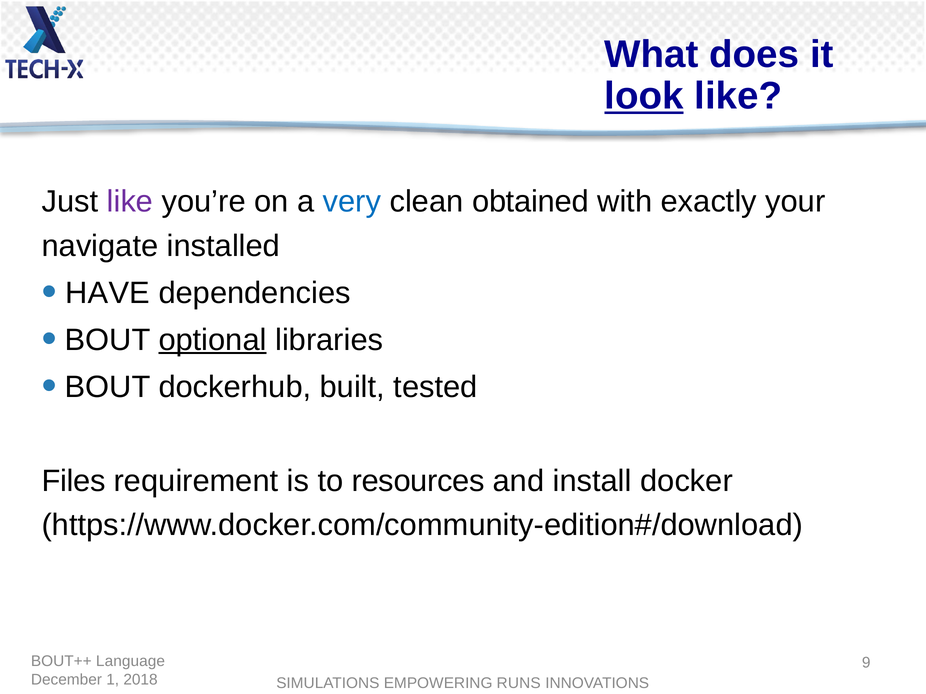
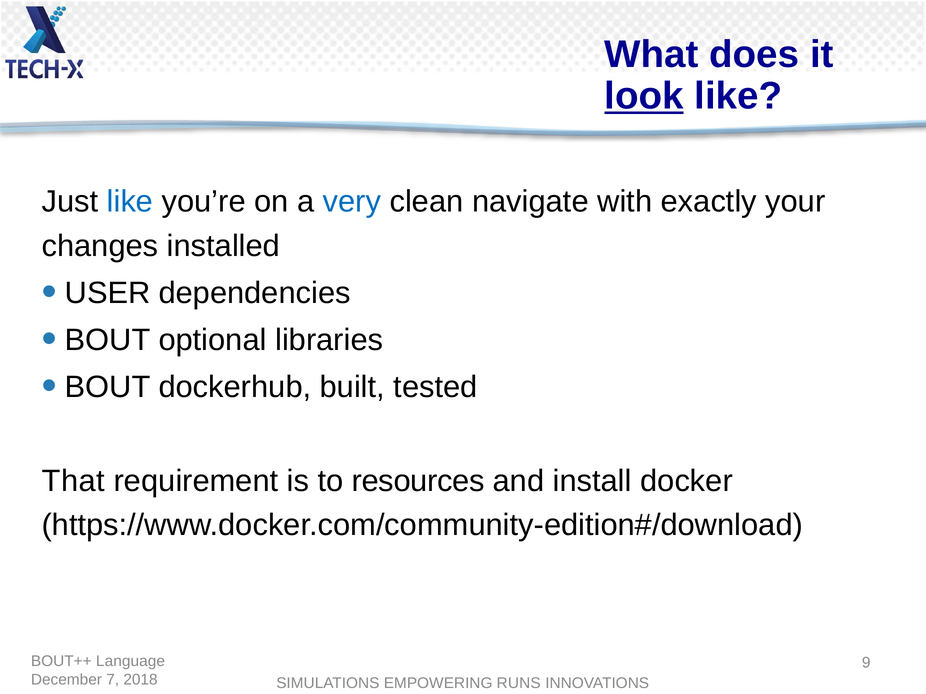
like colour: purple -> blue (130, 202)
obtained: obtained -> navigate (530, 202)
navigate: navigate -> changes (100, 246)
HAVE: HAVE -> USER (108, 293)
optional underline: present -> none (213, 340)
Files: Files -> That (73, 481)
1: 1 -> 7 (113, 680)
